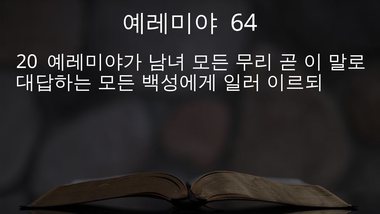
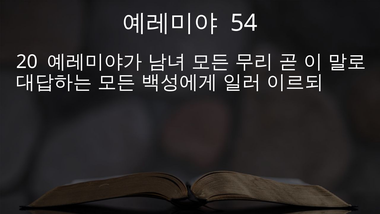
64: 64 -> 54 (244, 23)
